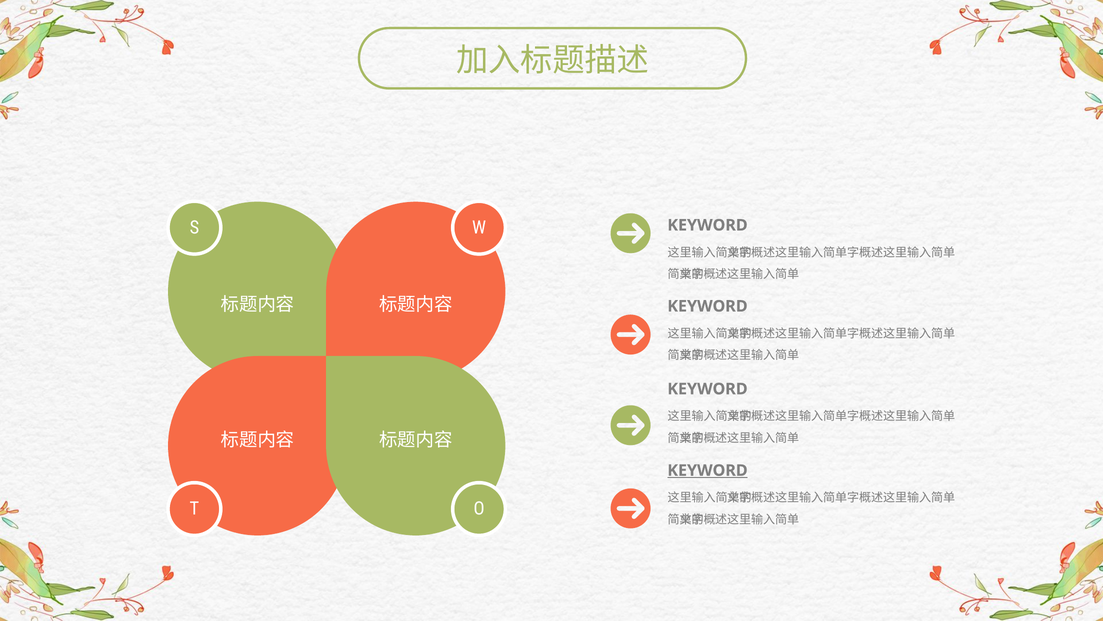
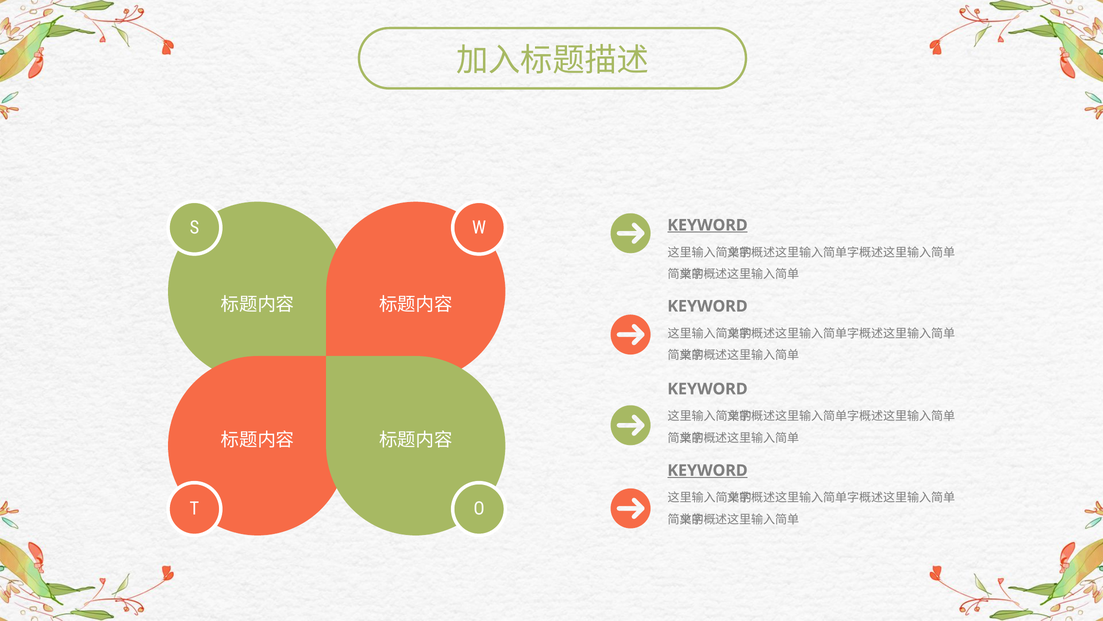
KEYWORD underline: none -> present (707, 225)
